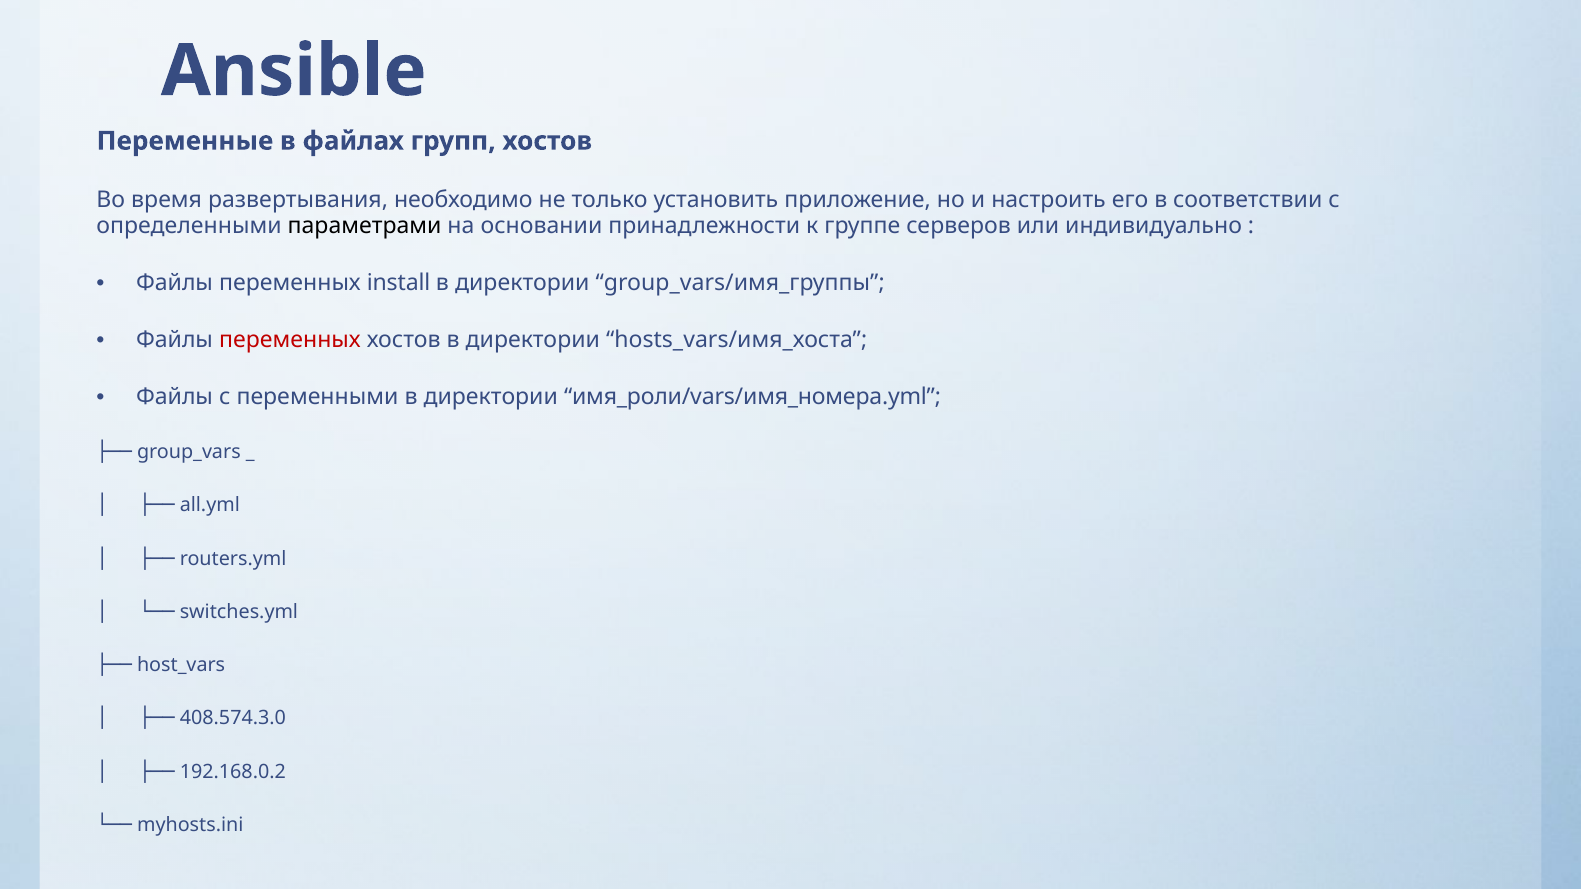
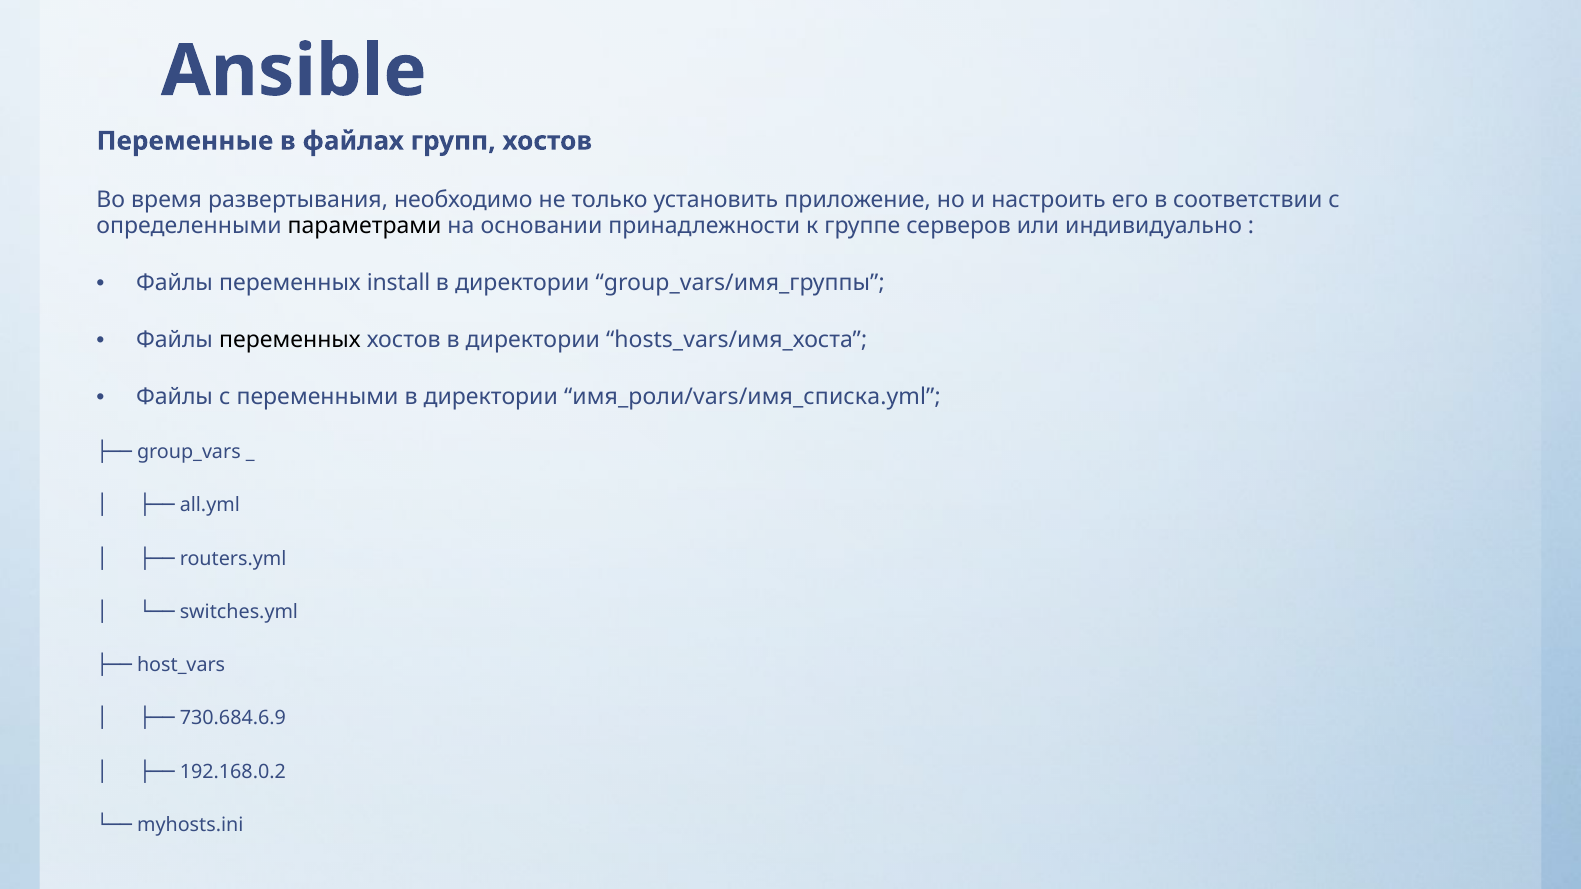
переменных colour: red -> black (290, 340)
имя_роли/vars/имя_номера.yml: имя_роли/vars/имя_номера.yml -> имя_роли/vars/имя_списка.yml (752, 397)
408.574.3.0: 408.574.3.0 -> 730.684.6.9 (233, 719)
